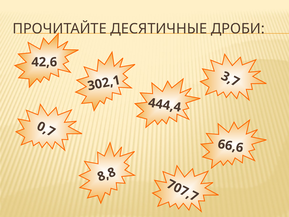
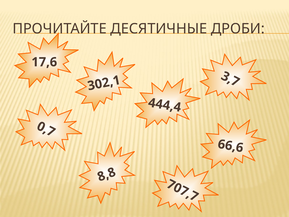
42,6: 42,6 -> 17,6 (44, 62)
